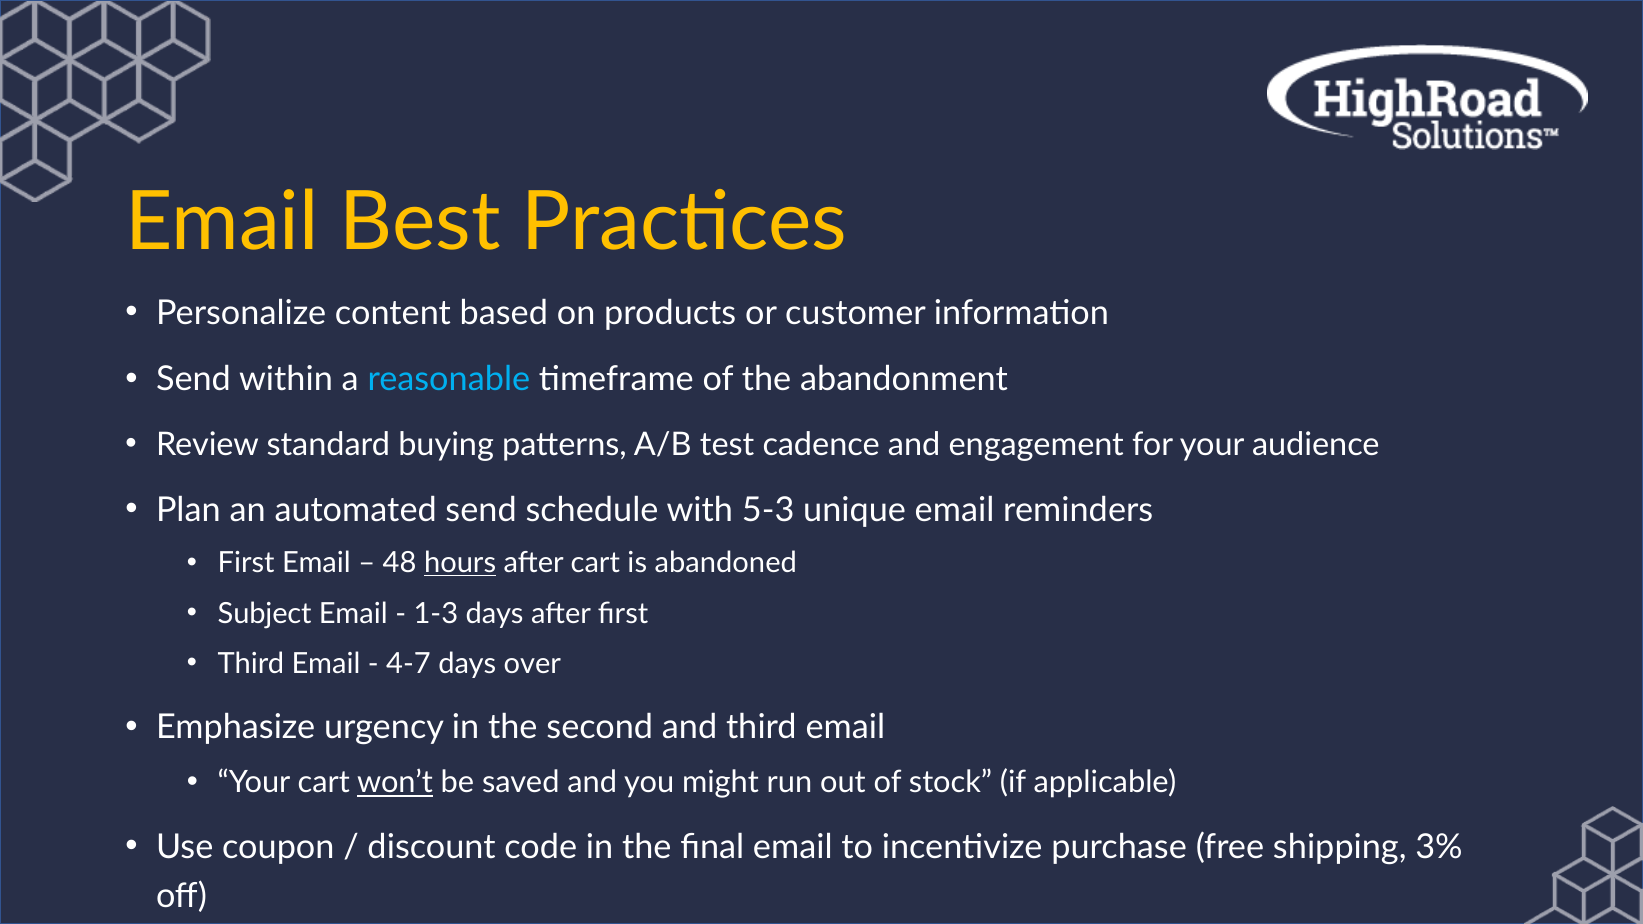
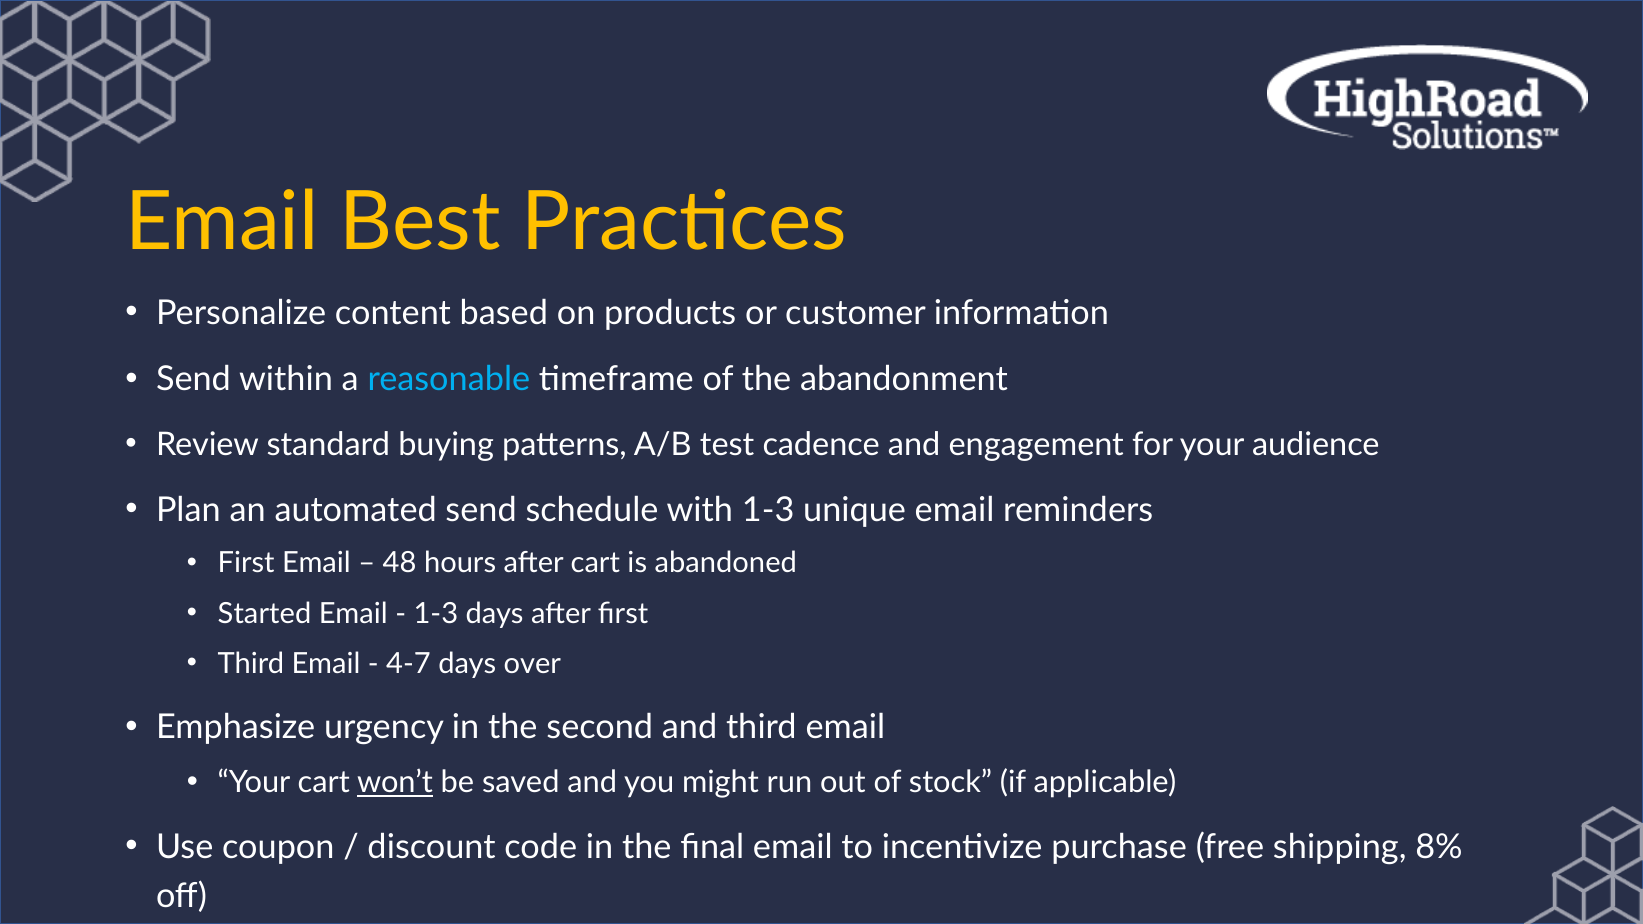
with 5-3: 5-3 -> 1-3 (768, 510)
hours underline: present -> none (460, 563)
Subject: Subject -> Started (265, 614)
3%: 3% -> 8% (1439, 847)
